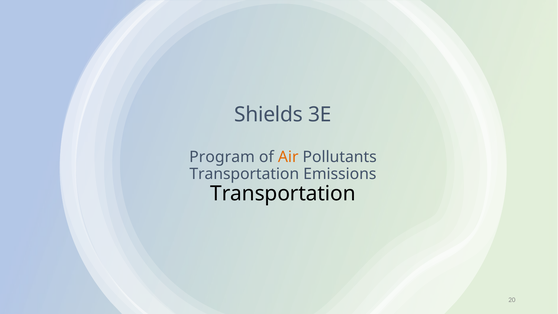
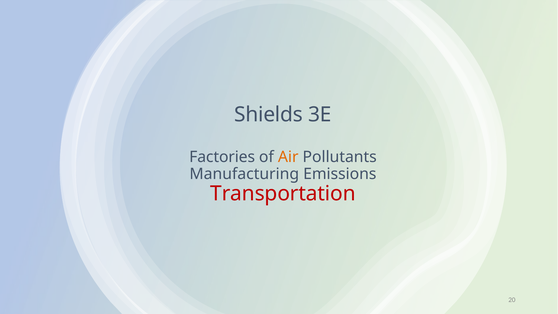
Program: Program -> Factories (222, 157)
Transportation: Transportation -> Manufacturing (244, 174)
Transportation colour: black -> red (283, 194)
